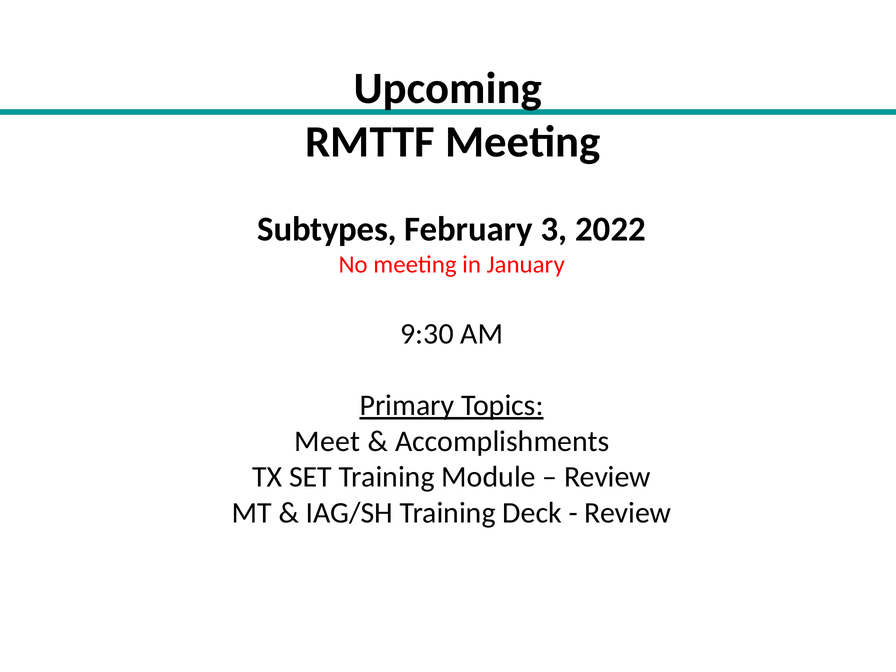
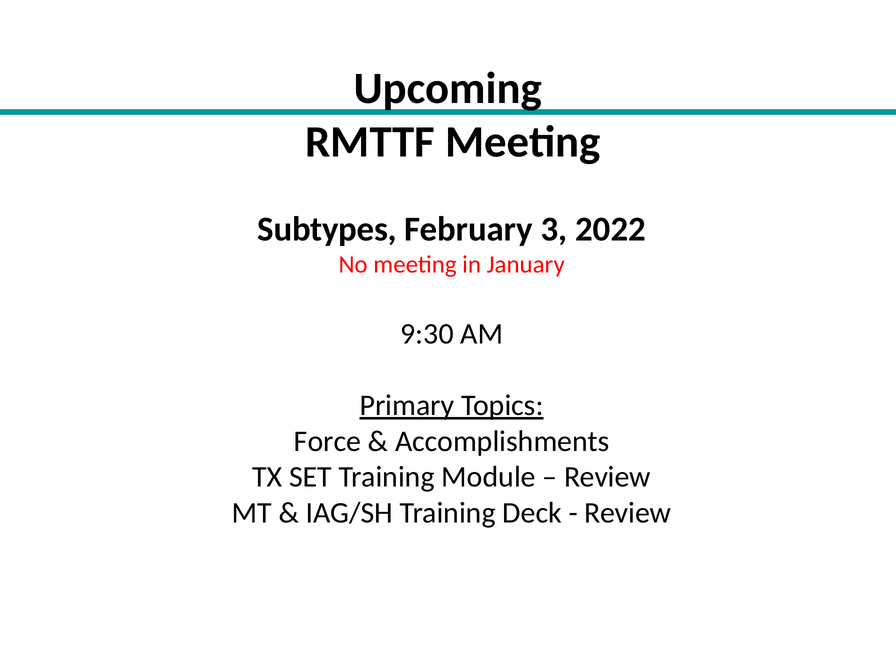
Meet: Meet -> Force (328, 441)
